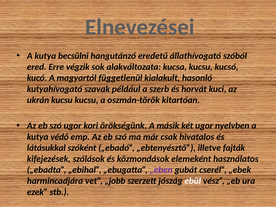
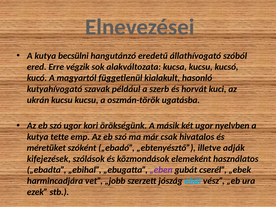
kitartóan: kitartóan -> ugatásba (181, 100)
védő: védő -> tette (60, 137)
látásukkal: látásukkal -> méretüket (46, 148)
fajták: fajták -> adják (234, 148)
ebül colour: white -> light blue (193, 181)
